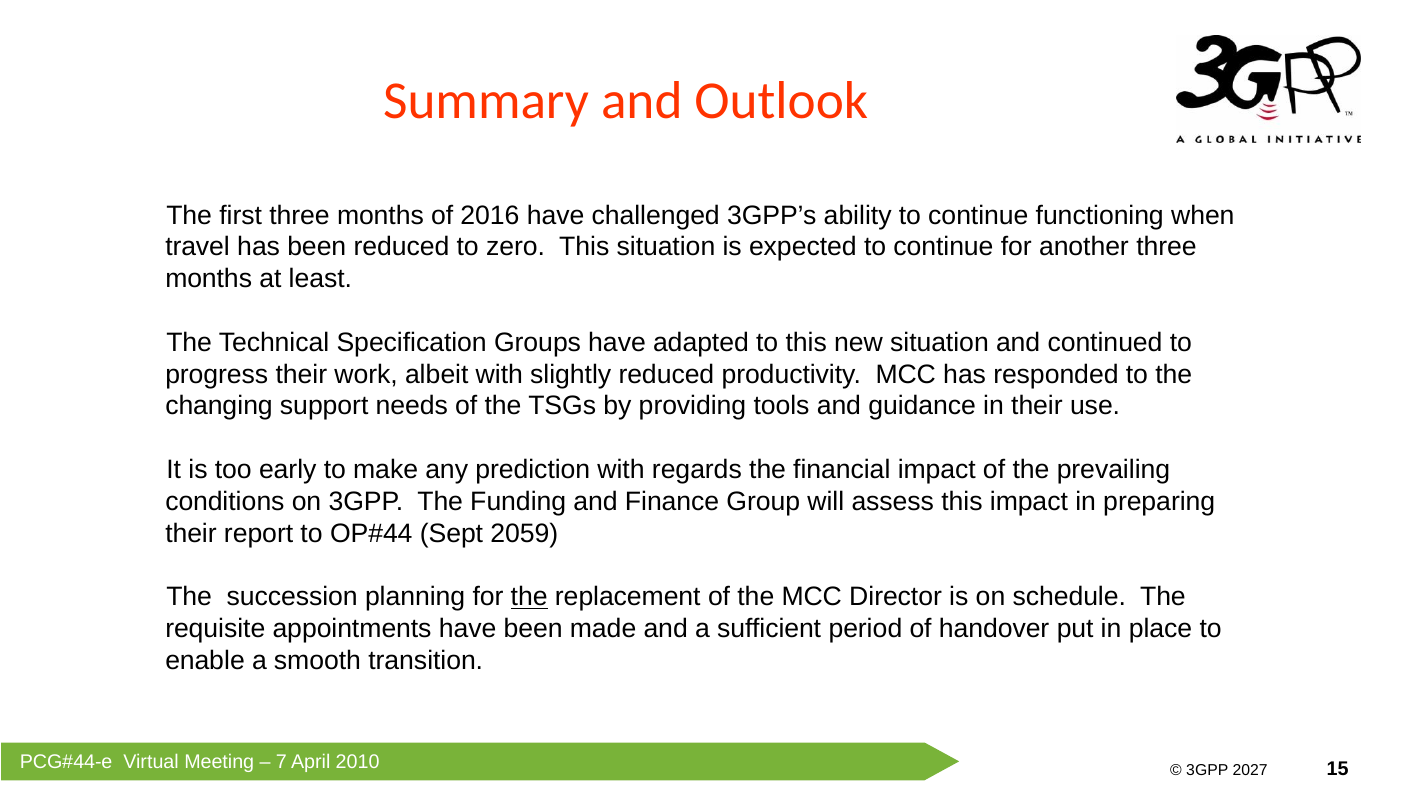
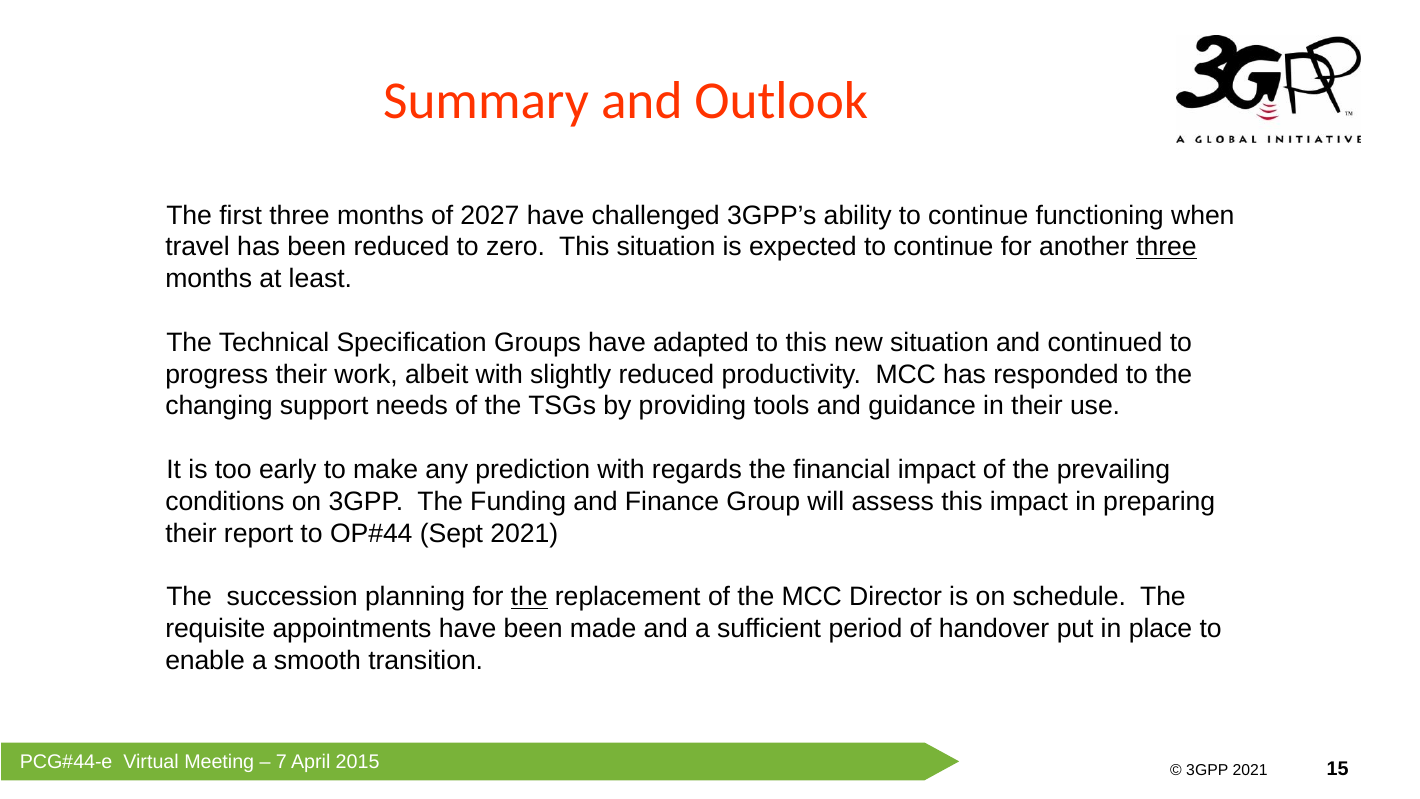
2016: 2016 -> 2027 (490, 215)
three underline: none -> present (1167, 247)
Sept 2059: 2059 -> 2021 (524, 533)
2010: 2010 -> 2015 (358, 762)
3GPP 2027: 2027 -> 2021 (1250, 770)
